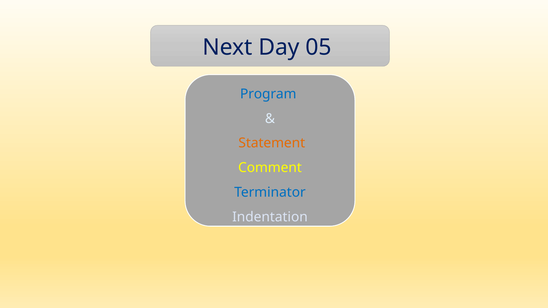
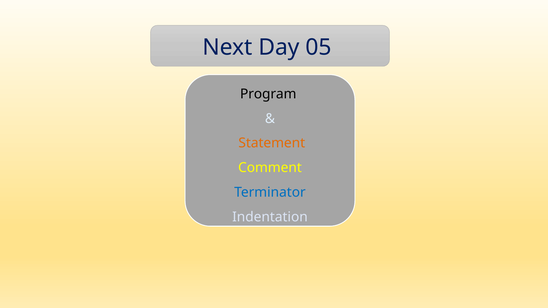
Program colour: blue -> black (268, 94)
